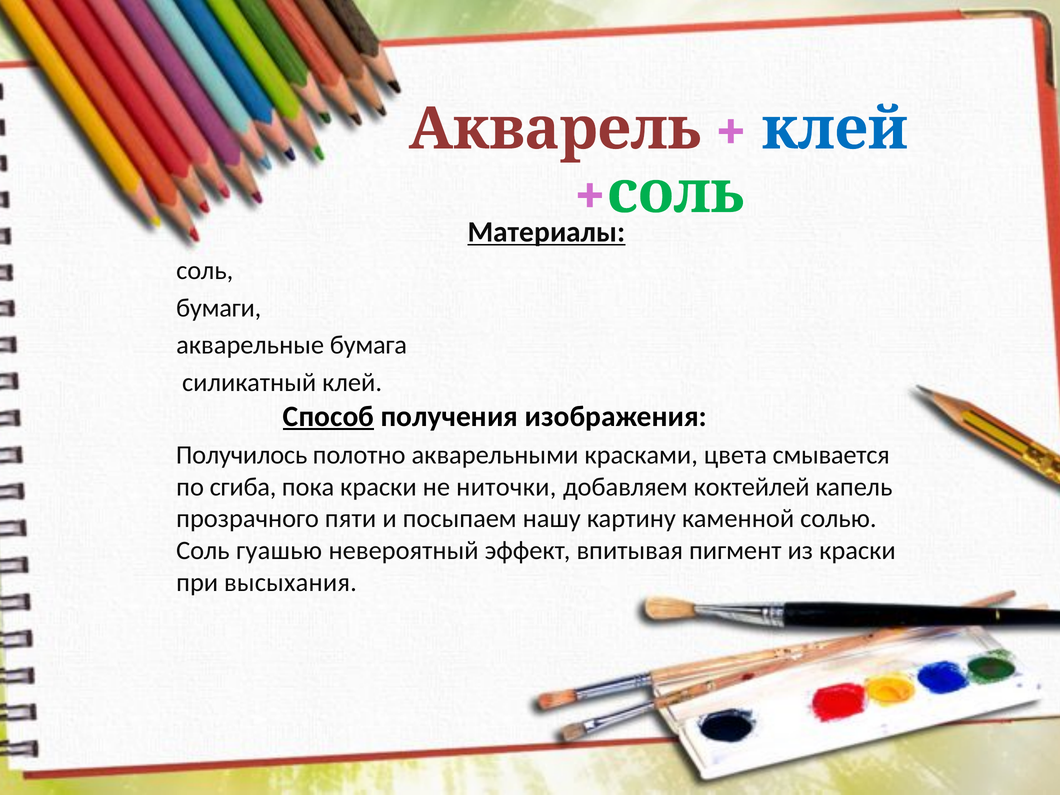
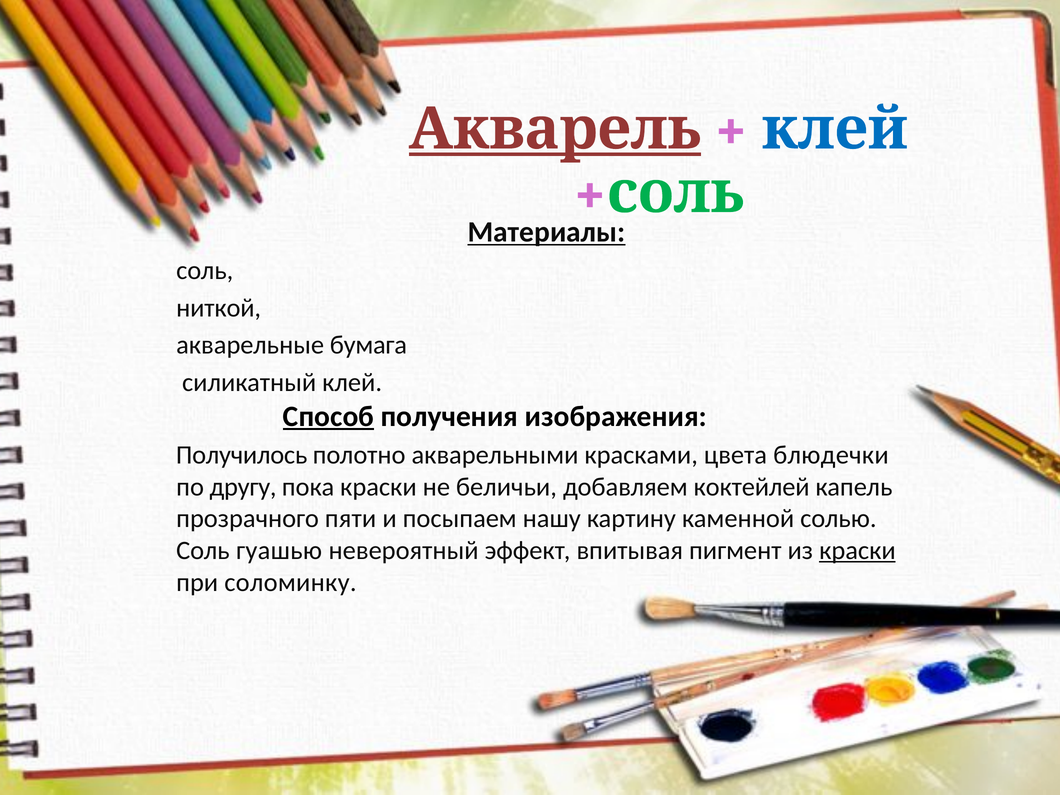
Акварель underline: none -> present (555, 129)
бумаги: бумаги -> ниткой (219, 308)
смывается: смывается -> блюдечки (831, 455)
сгиба: сгиба -> другу (243, 487)
ниточки: ниточки -> беличьи (506, 487)
краски underline: none -> present (857, 550)
высыхания: высыхания -> соломинку (290, 582)
